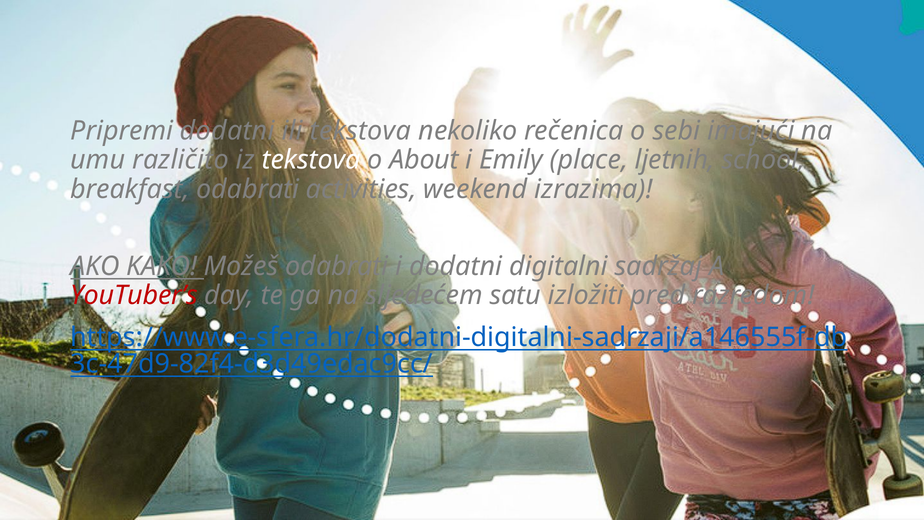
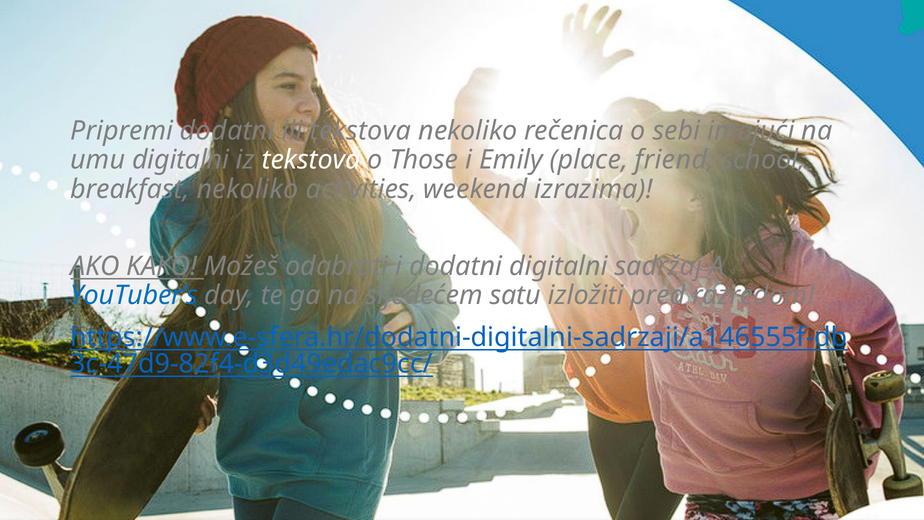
umu različito: različito -> digitalni (181, 160)
About: About -> Those (424, 160)
ljetnih: ljetnih -> friend (675, 160)
breakfast odabrati: odabrati -> nekoliko (248, 189)
YouTuber’s colour: red -> blue (134, 295)
